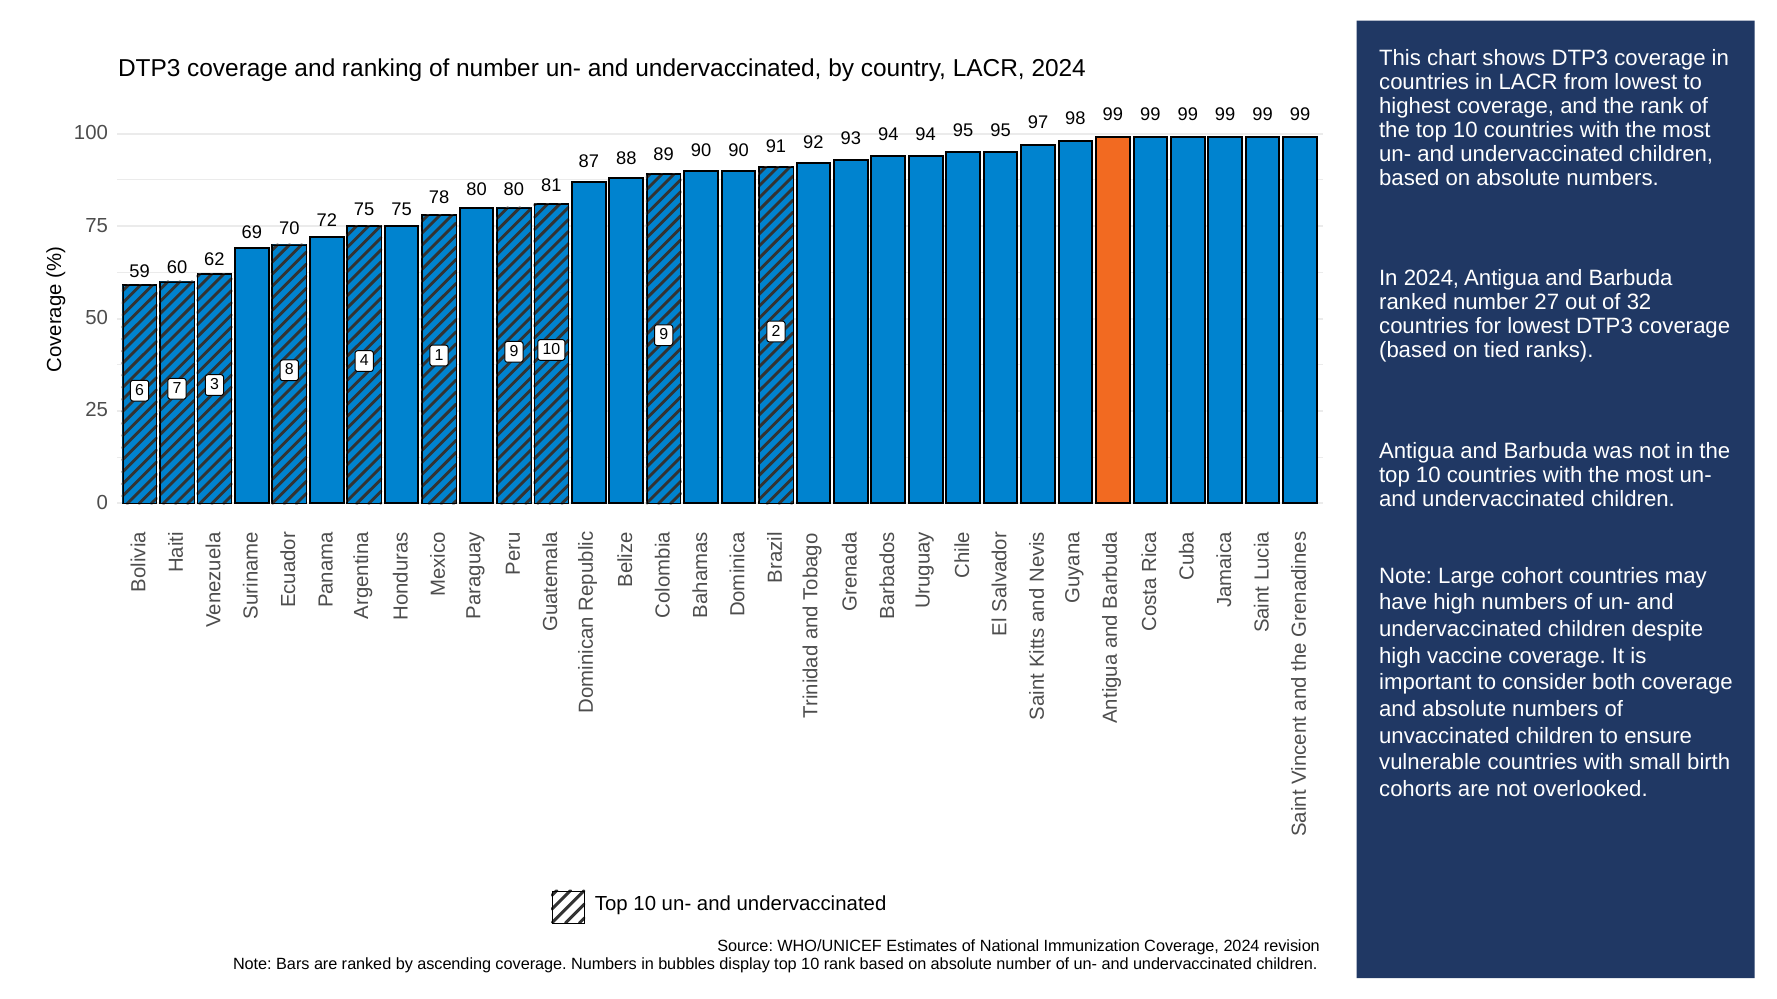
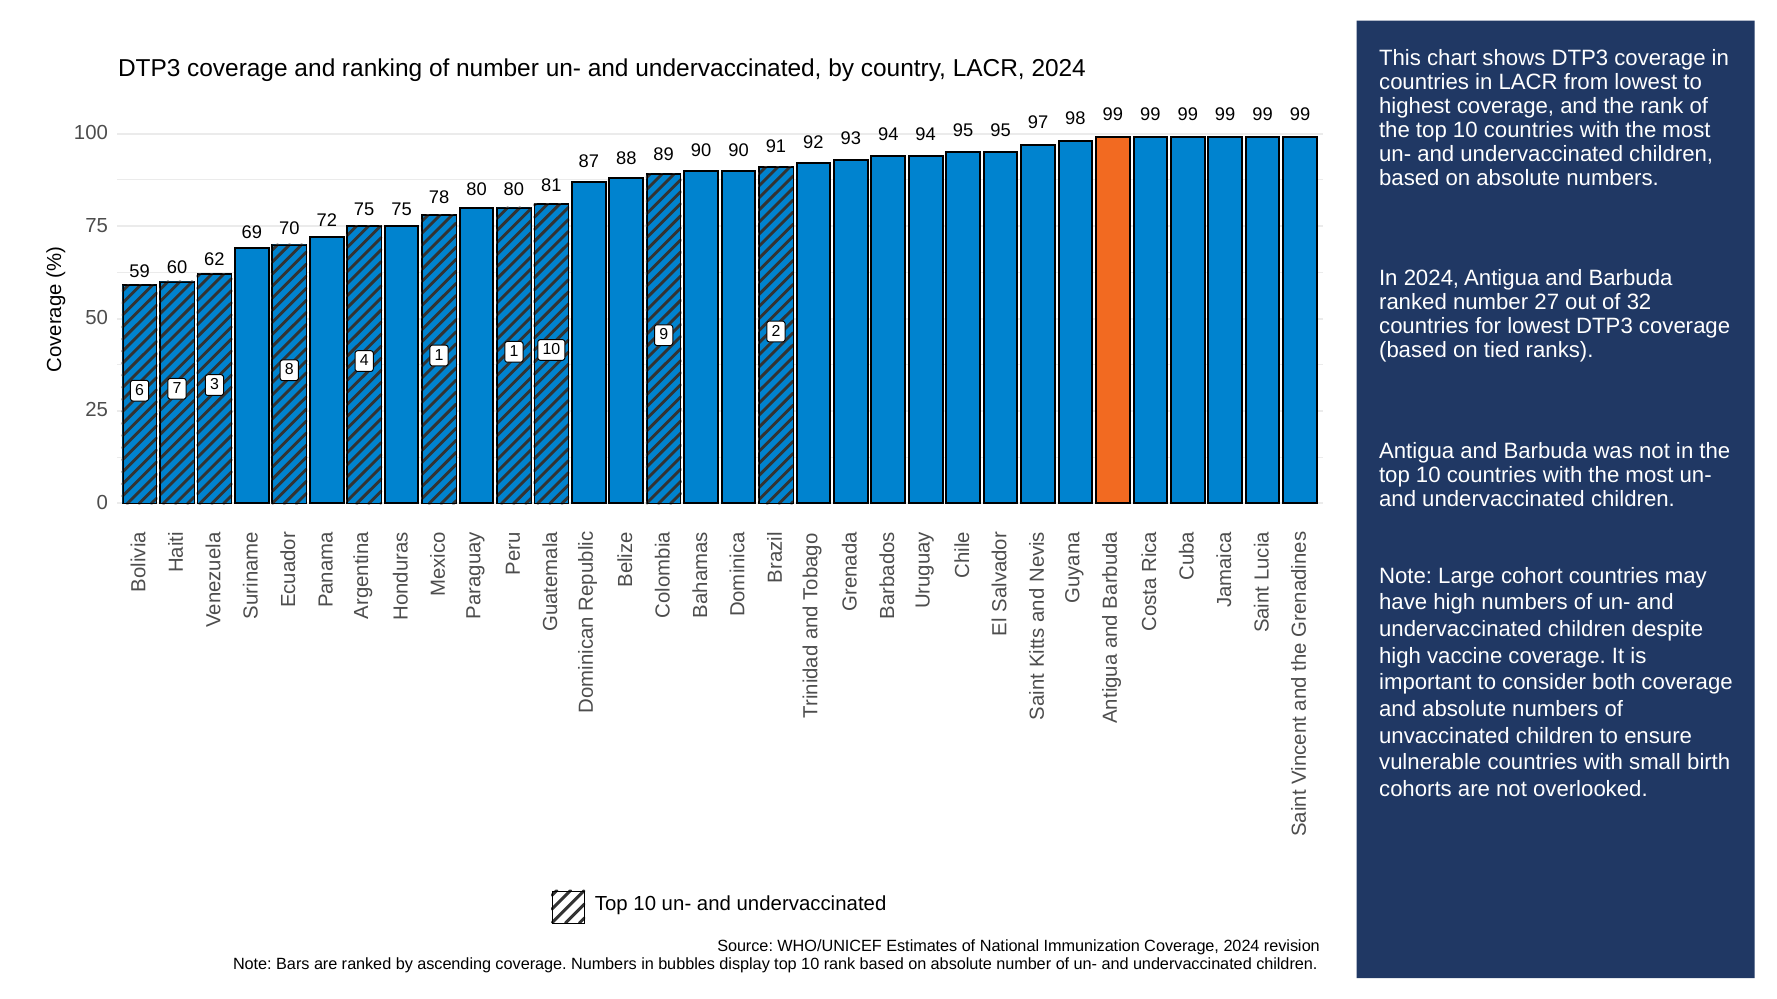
1 9: 9 -> 1 (514, 351)
